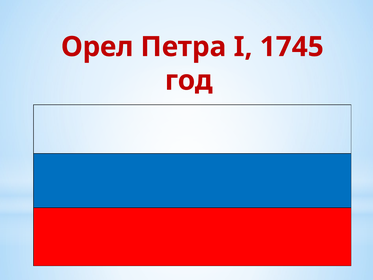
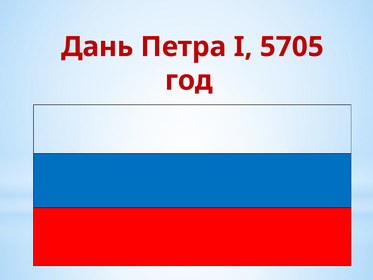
Орел: Орел -> Дань (97, 47)
1745: 1745 -> 5705 (292, 47)
